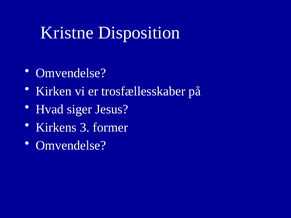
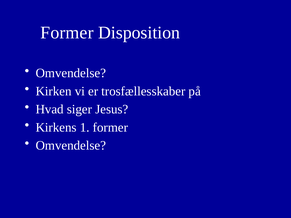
Kristne: Kristne -> Former (67, 33)
3: 3 -> 1 (85, 128)
